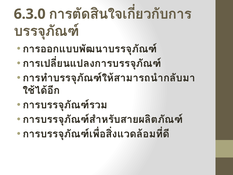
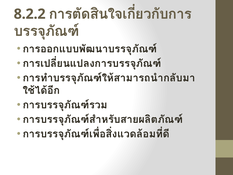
6.3.0: 6.3.0 -> 8.2.2 (30, 14)
